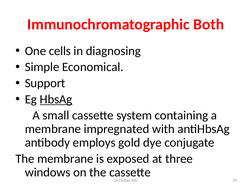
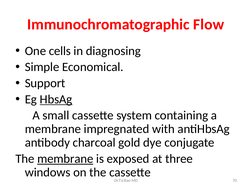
Both: Both -> Flow (209, 24)
employs: employs -> charcoal (94, 143)
membrane underline: none -> present (65, 159)
